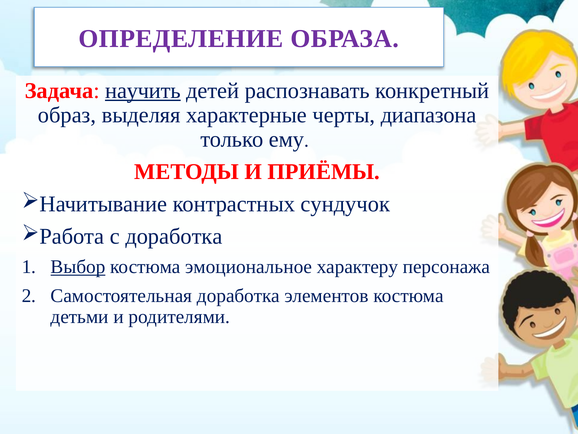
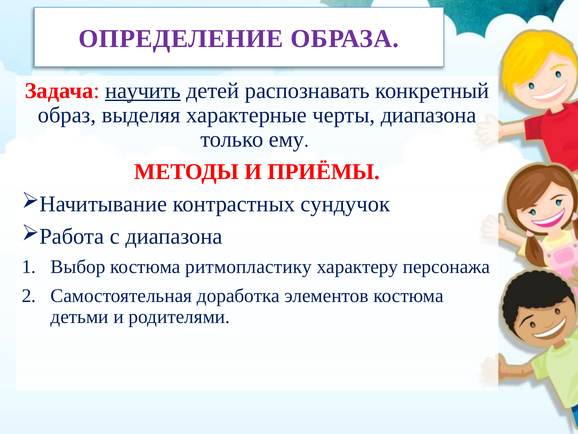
с доработка: доработка -> диапазона (174, 236)
Выбор underline: present -> none (78, 267)
эмоциональное: эмоциональное -> ритмопластику (249, 267)
